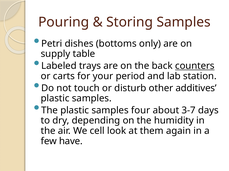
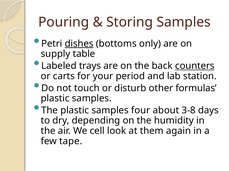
dishes underline: none -> present (79, 44)
additives: additives -> formulas (196, 88)
3-7: 3-7 -> 3-8 (189, 111)
have: have -> tape (71, 142)
